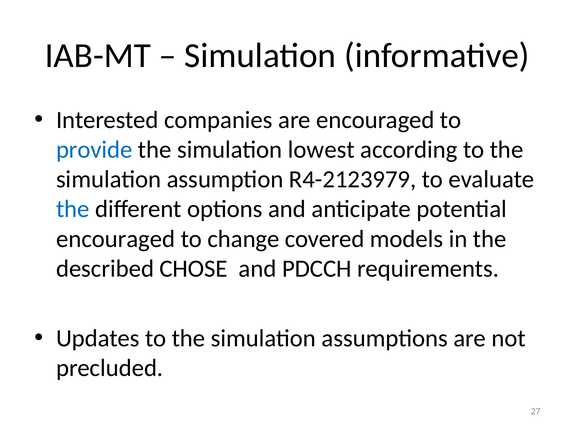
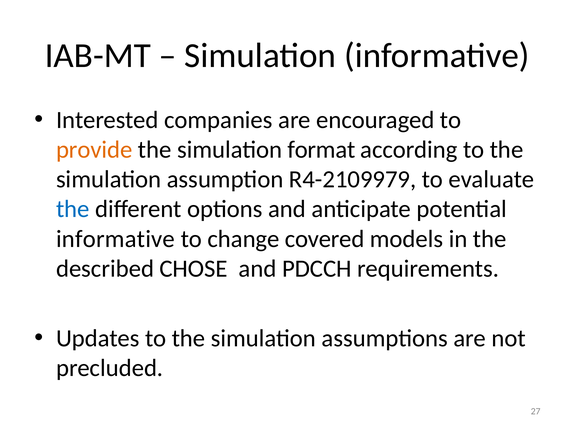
provide colour: blue -> orange (94, 150)
lowest: lowest -> format (321, 150)
R4-2123979: R4-2123979 -> R4-2109979 (353, 180)
encouraged: encouraged -> informative (116, 239)
